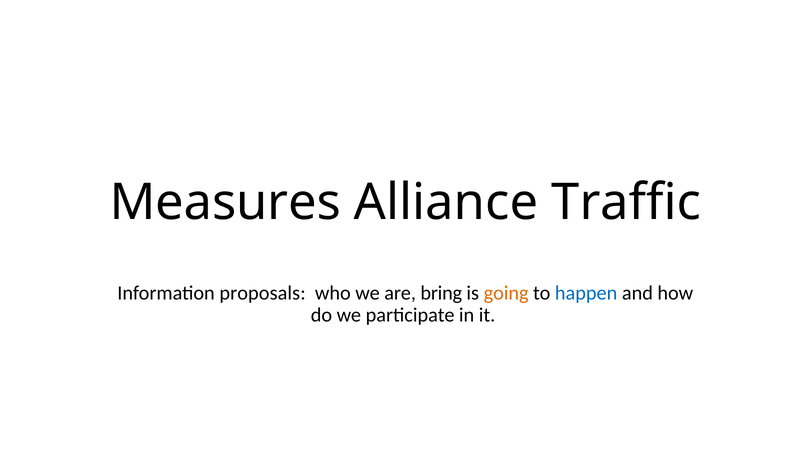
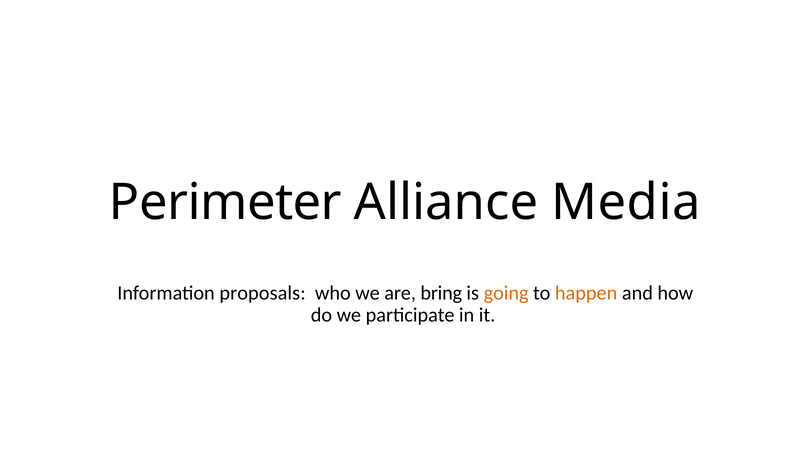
Measures: Measures -> Perimeter (225, 203)
Traffic: Traffic -> Media (626, 203)
happen colour: blue -> orange (586, 293)
